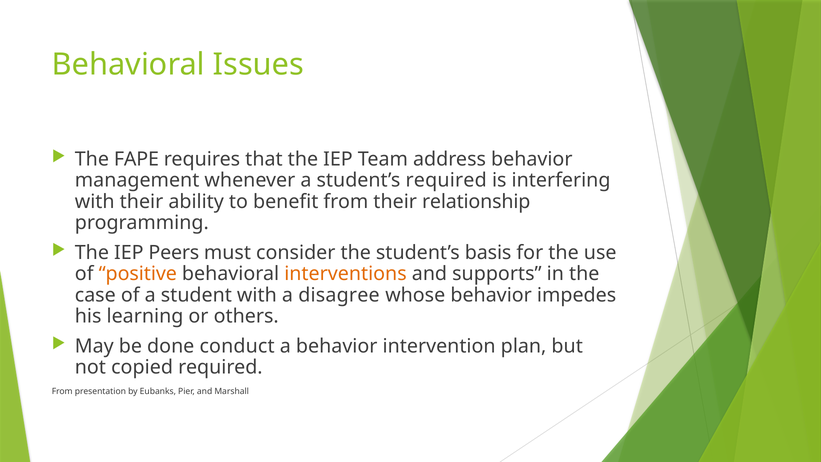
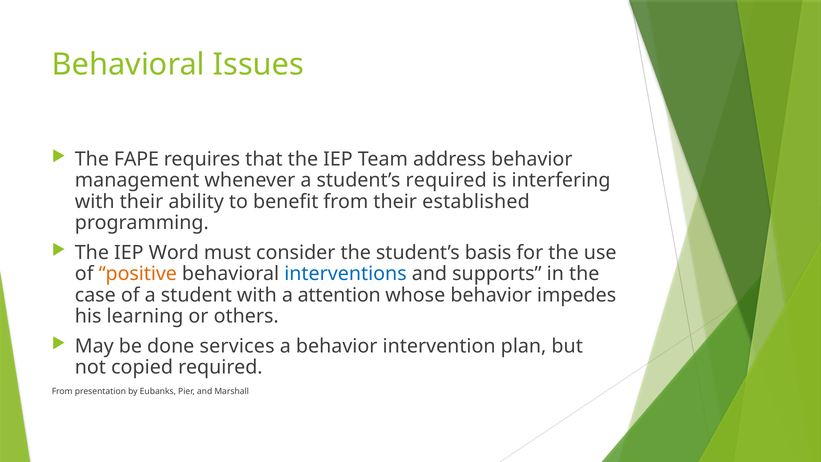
relationship: relationship -> established (476, 202)
Peers: Peers -> Word (174, 253)
interventions colour: orange -> blue (345, 274)
disagree: disagree -> attention (339, 295)
conduct: conduct -> services (237, 346)
